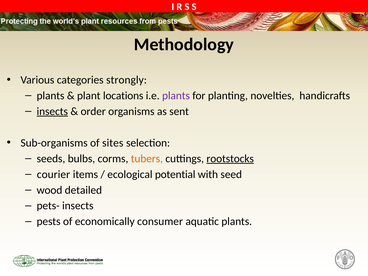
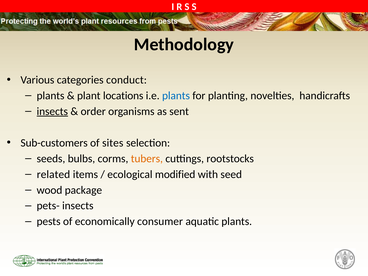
strongly: strongly -> conduct (127, 80)
plants colour: purple -> blue (176, 96)
Sub-organisms: Sub-organisms -> Sub-customers (54, 143)
rootstocks underline: present -> none (230, 159)
courier: courier -> related (53, 174)
potential: potential -> modified (175, 174)
detailed: detailed -> package (83, 190)
